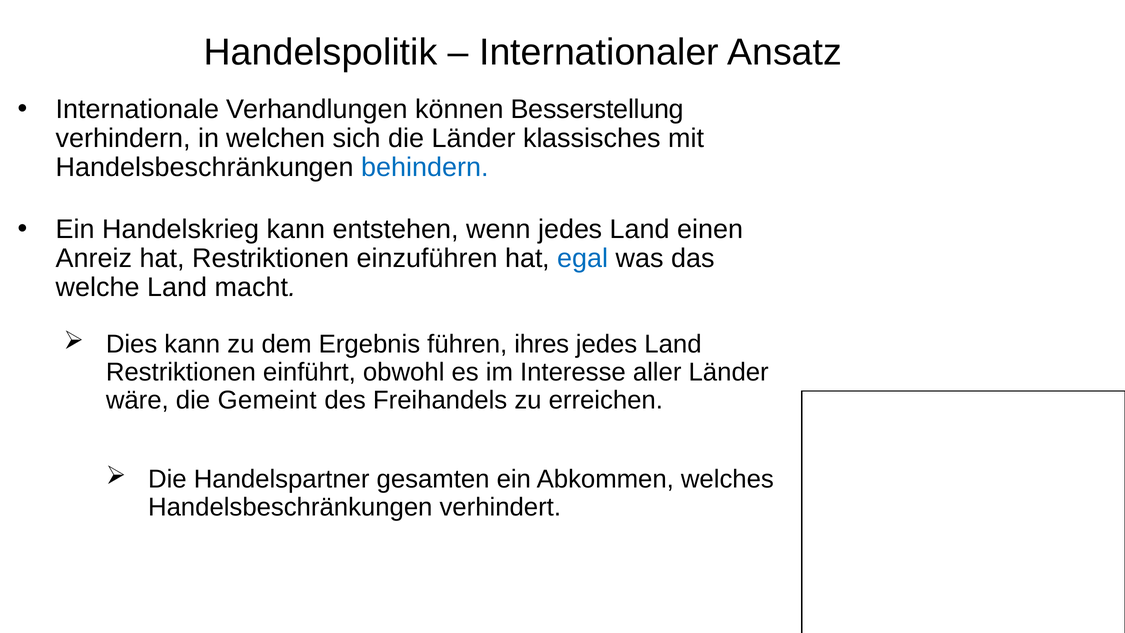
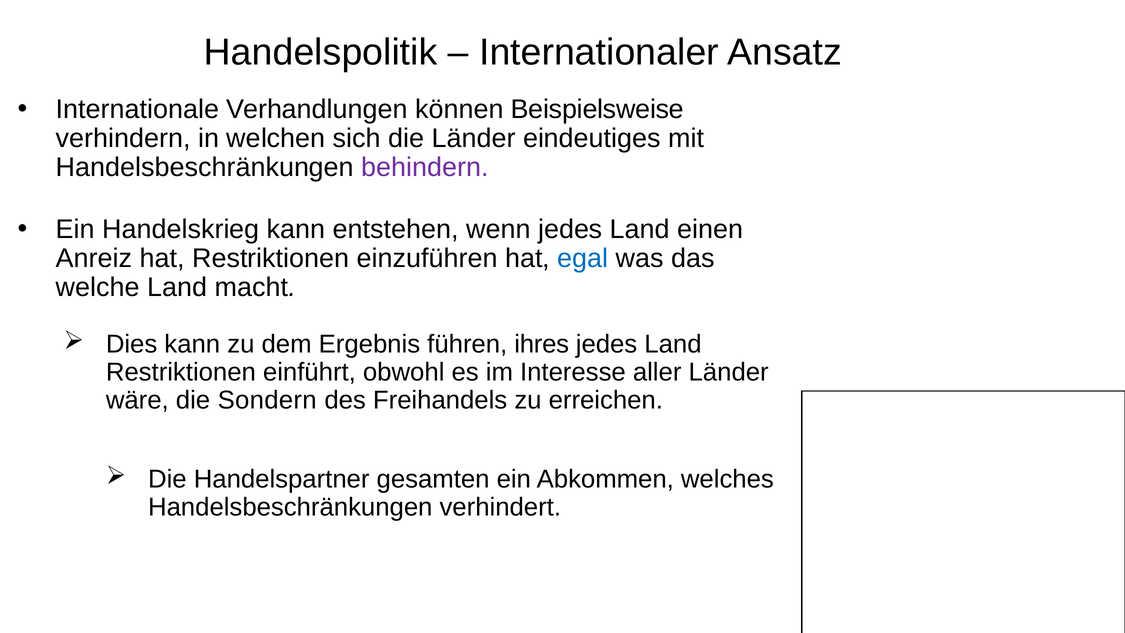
Besserstellung: Besserstellung -> Beispielsweise (597, 109)
klassisches: klassisches -> eindeutiges (592, 138)
behindern colour: blue -> purple (425, 167)
Gemeint: Gemeint -> Sondern (267, 400)
